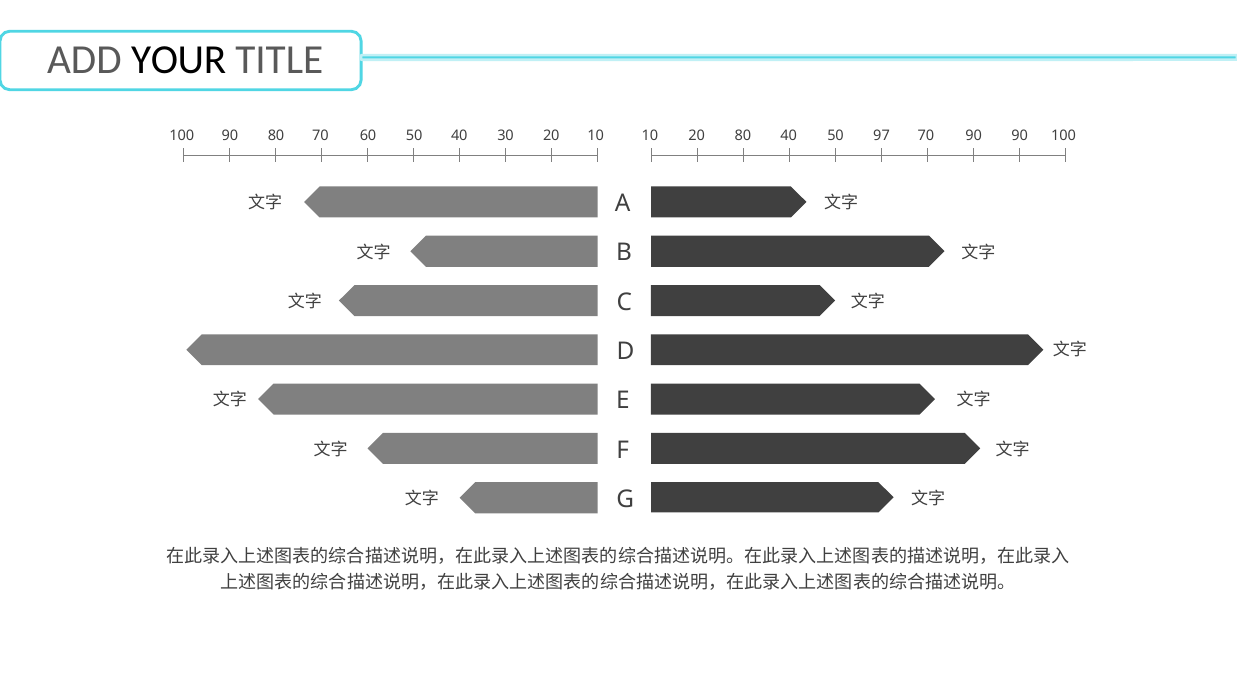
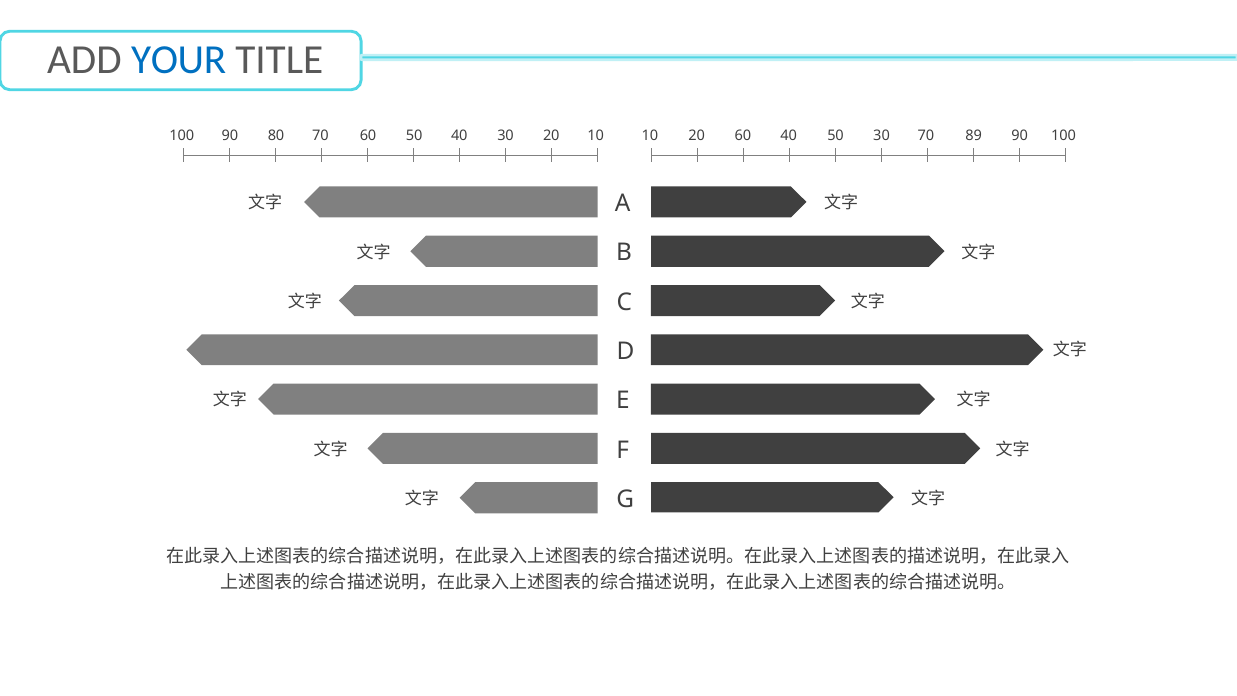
YOUR colour: black -> blue (179, 60)
20 80: 80 -> 60 (743, 136)
50 97: 97 -> 30 (882, 136)
70 90: 90 -> 89 (974, 136)
